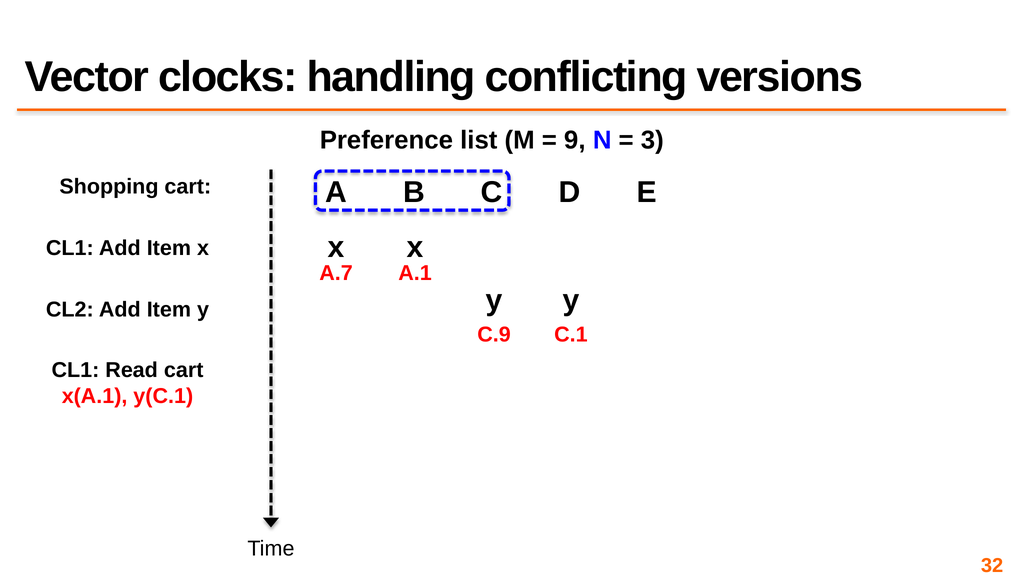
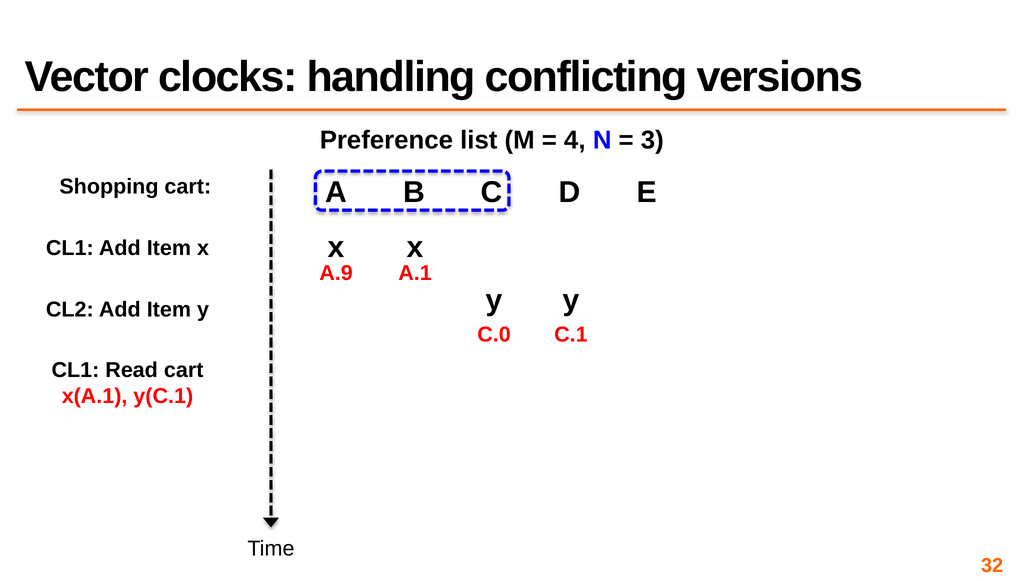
9: 9 -> 4 (575, 140)
A.7: A.7 -> A.9 (336, 273)
C.9: C.9 -> C.0 (494, 335)
